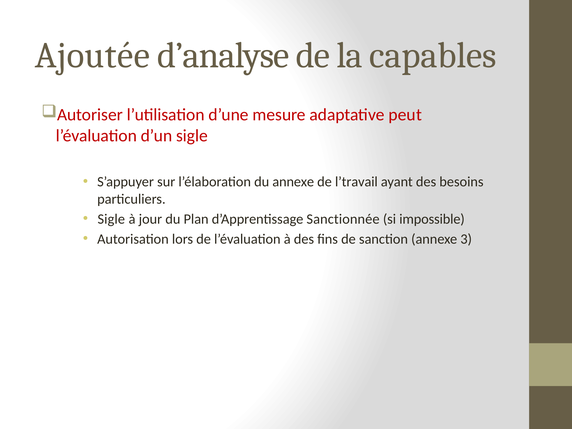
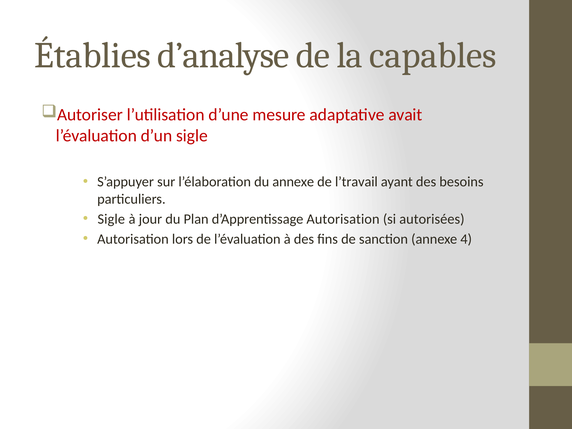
Ajoutée: Ajoutée -> Établies (93, 55)
peut: peut -> avait (405, 115)
d’Apprentissage Sanctionnée: Sanctionnée -> Autorisation (343, 219)
impossible: impossible -> autorisées (432, 219)
3: 3 -> 4 (466, 239)
